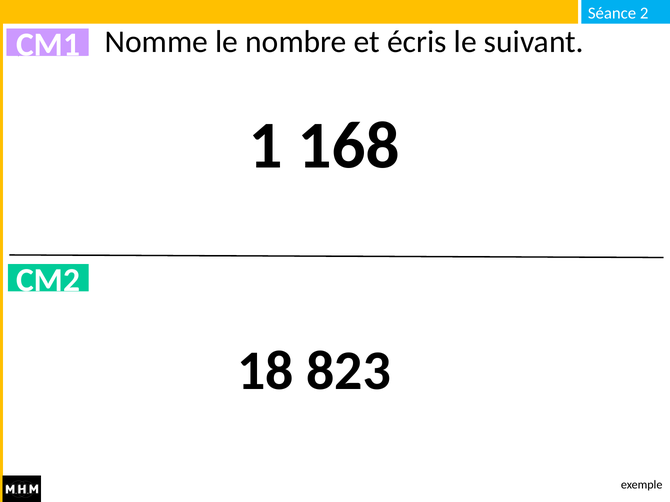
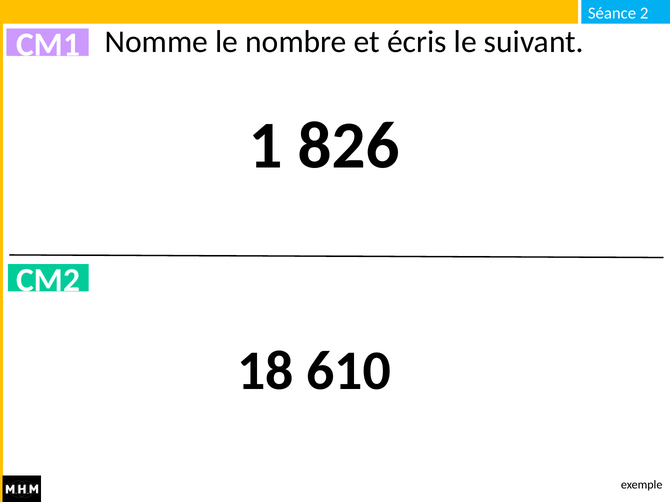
168: 168 -> 826 (349, 146)
823: 823 -> 610 (349, 371)
